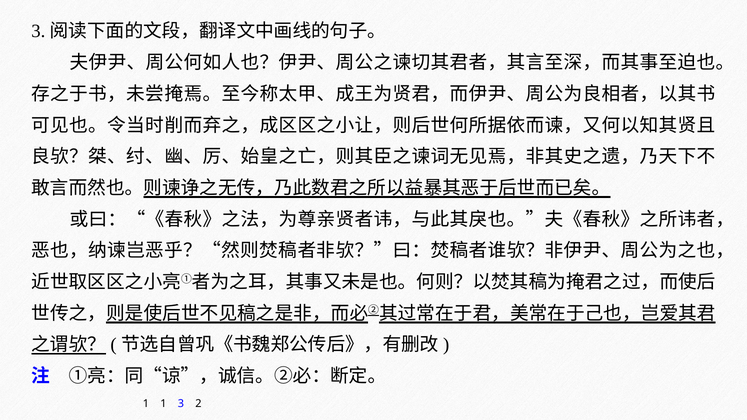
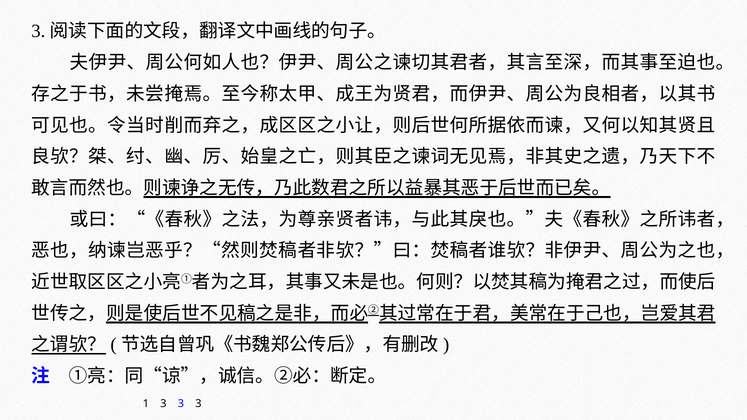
1 1: 1 -> 3 (163, 404)
2: 2 -> 3 (198, 404)
